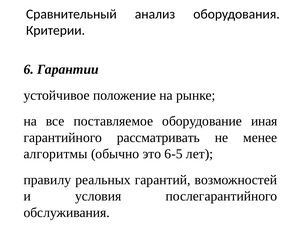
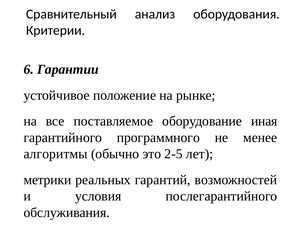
рассматривать: рассматривать -> программного (158, 137)
6-5: 6-5 -> 2-5 (174, 154)
правилу: правилу -> метрики (47, 179)
